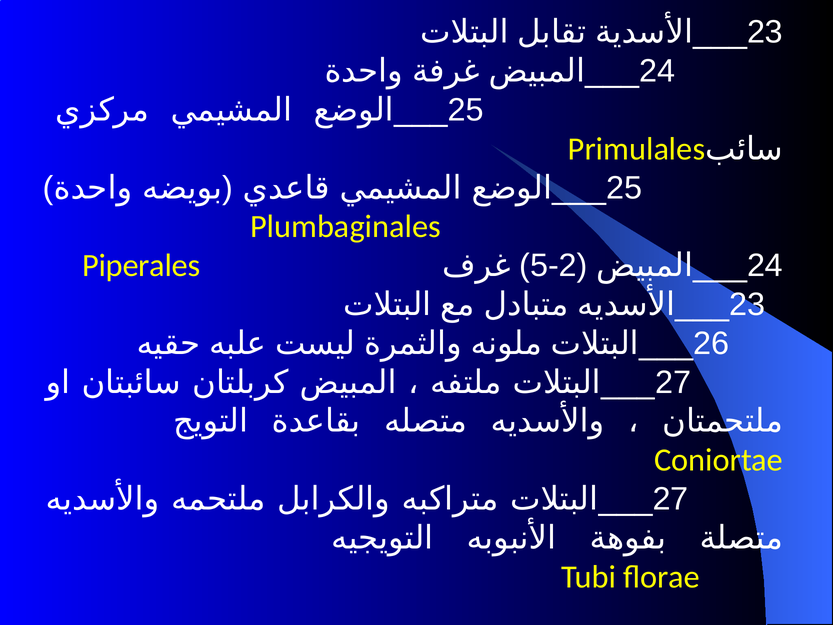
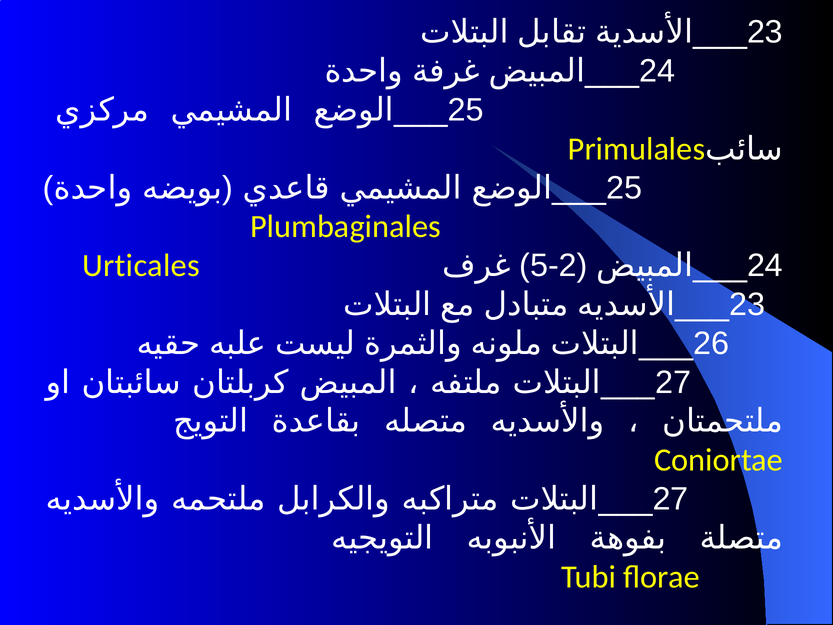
Piperales: Piperales -> Urticales (141, 266)
